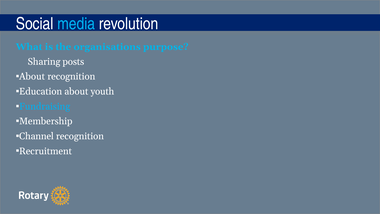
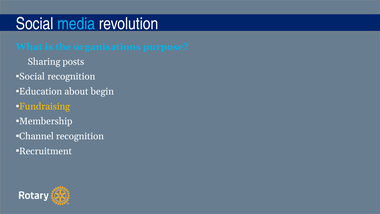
About: About -> Social (32, 77)
youth: youth -> begin (102, 91)
Fundraising colour: light blue -> yellow (45, 106)
